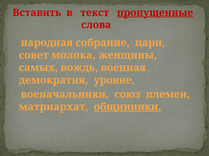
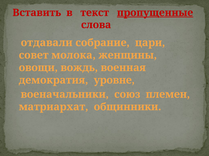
народная: народная -> отдавали (47, 43)
самых: самых -> овощи (38, 68)
общинники underline: present -> none (128, 107)
